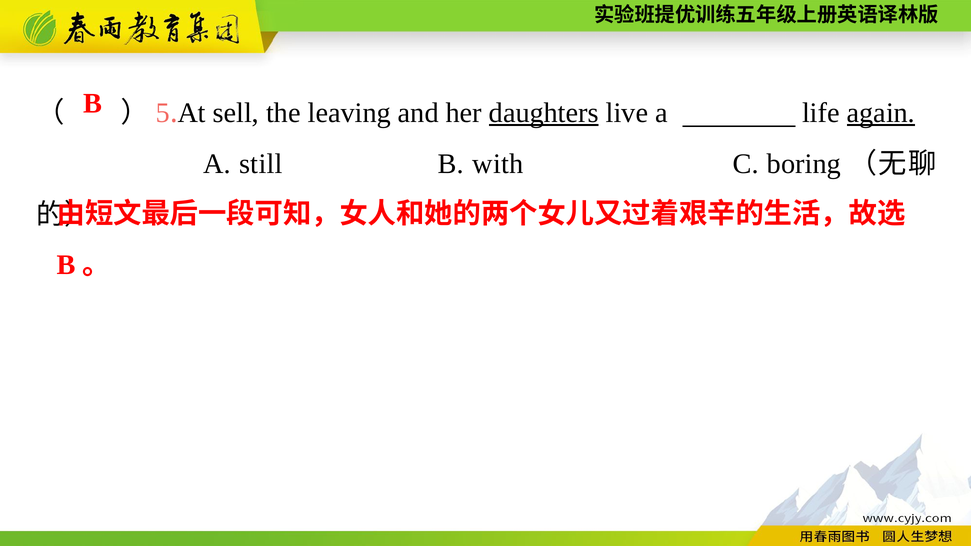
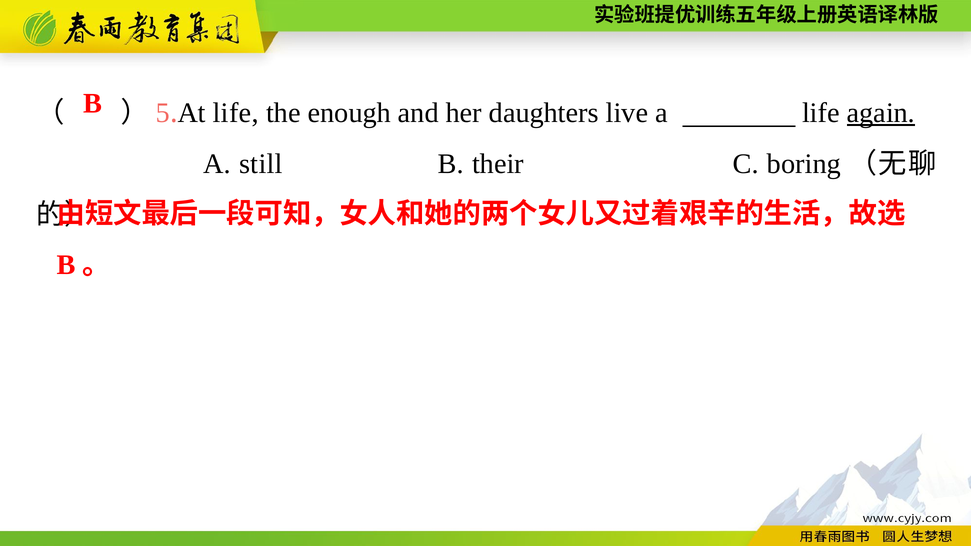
sell: sell -> life (236, 113)
leaving: leaving -> enough (349, 113)
daughters underline: present -> none (544, 113)
with: with -> their (498, 164)
